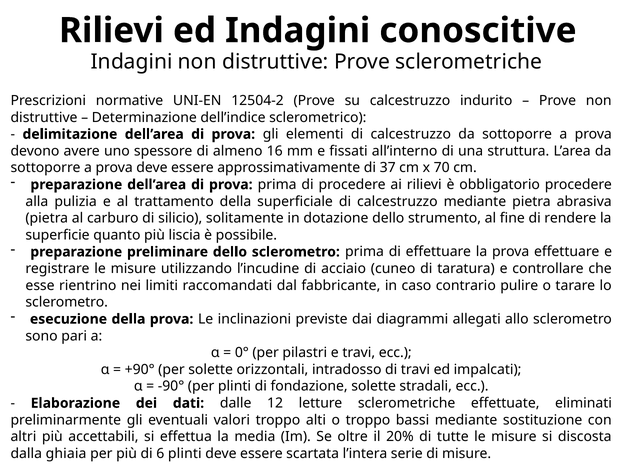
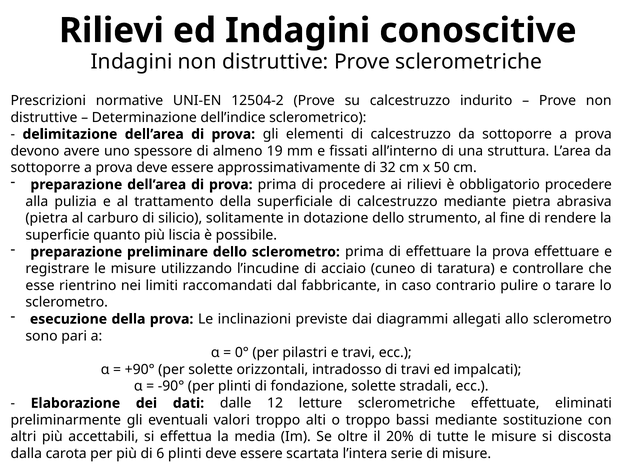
16: 16 -> 19 (275, 151)
37: 37 -> 32 (388, 168)
70: 70 -> 50 (442, 168)
ghiaia: ghiaia -> carota (66, 454)
